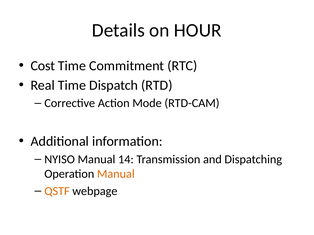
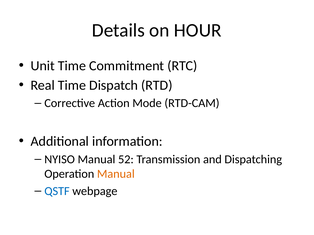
Cost: Cost -> Unit (43, 66)
14: 14 -> 52 (126, 160)
QSTF colour: orange -> blue (57, 191)
